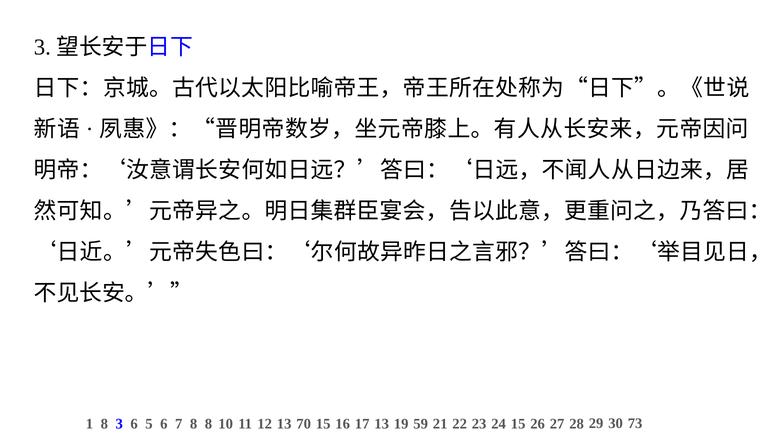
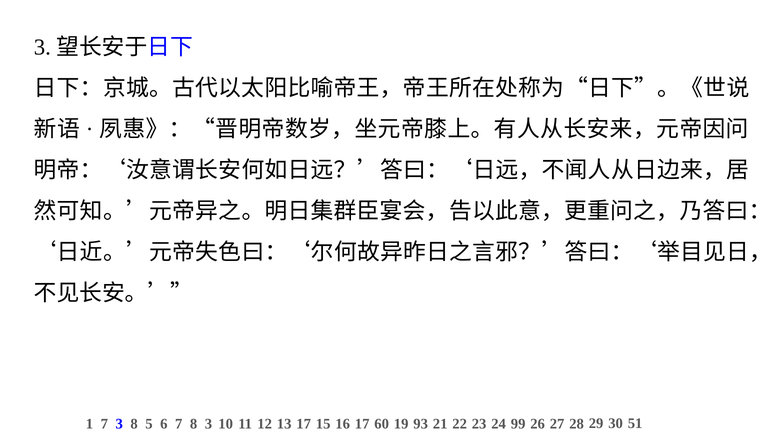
1 8: 8 -> 7 (104, 424)
3 6: 6 -> 8 (134, 424)
8 8: 8 -> 3 (208, 424)
13 70: 70 -> 17 (304, 424)
17 13: 13 -> 60 (382, 424)
59: 59 -> 93 (421, 424)
24 15: 15 -> 99 (518, 424)
73: 73 -> 51 (635, 424)
